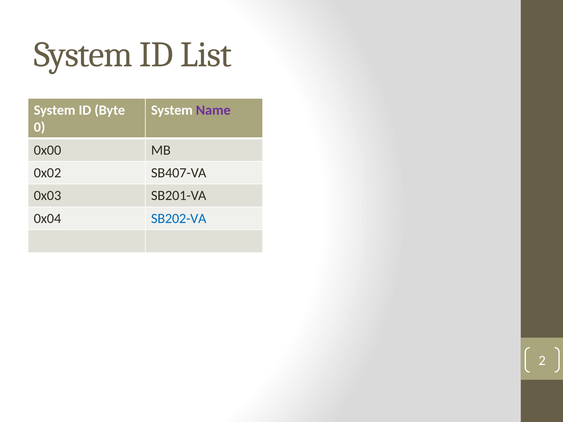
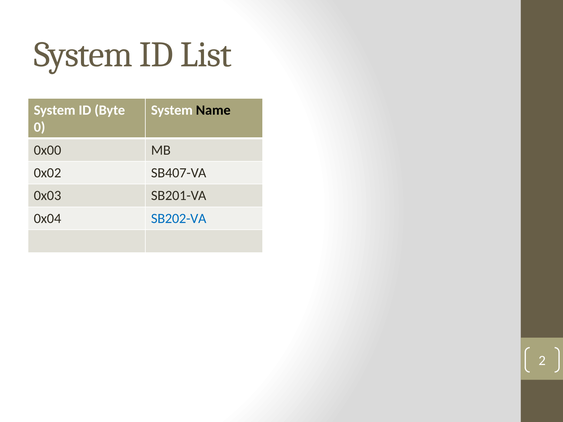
Name colour: purple -> black (213, 110)
